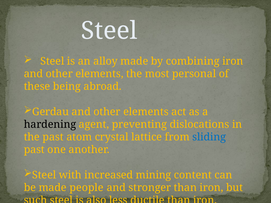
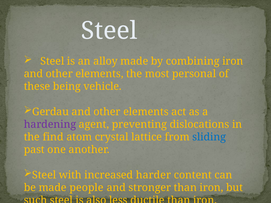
abroad: abroad -> vehicle (103, 87)
hardening colour: black -> purple (50, 125)
the past: past -> find (53, 137)
mining: mining -> harder (153, 175)
